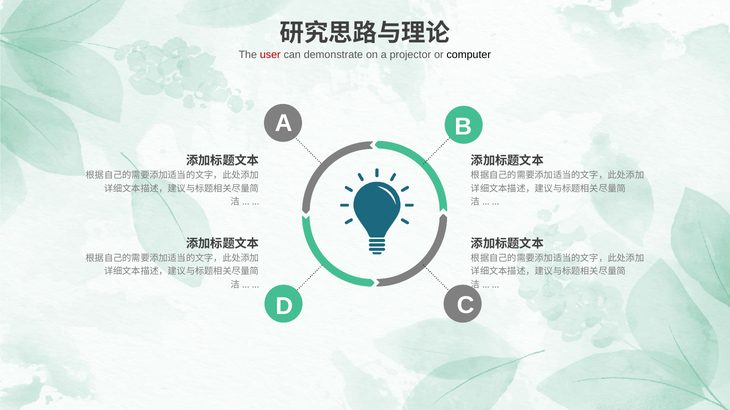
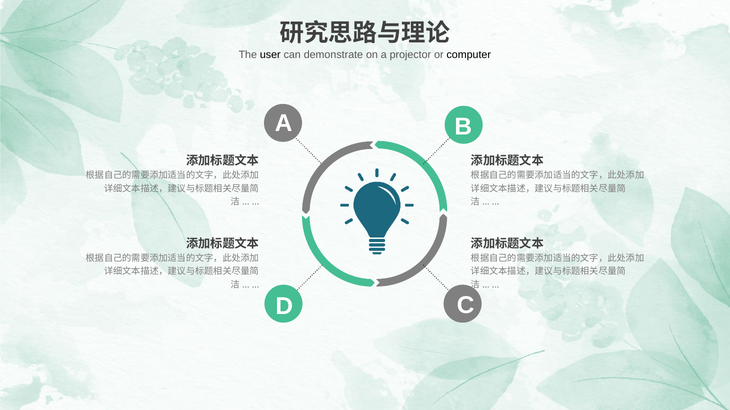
user colour: red -> black (270, 55)
